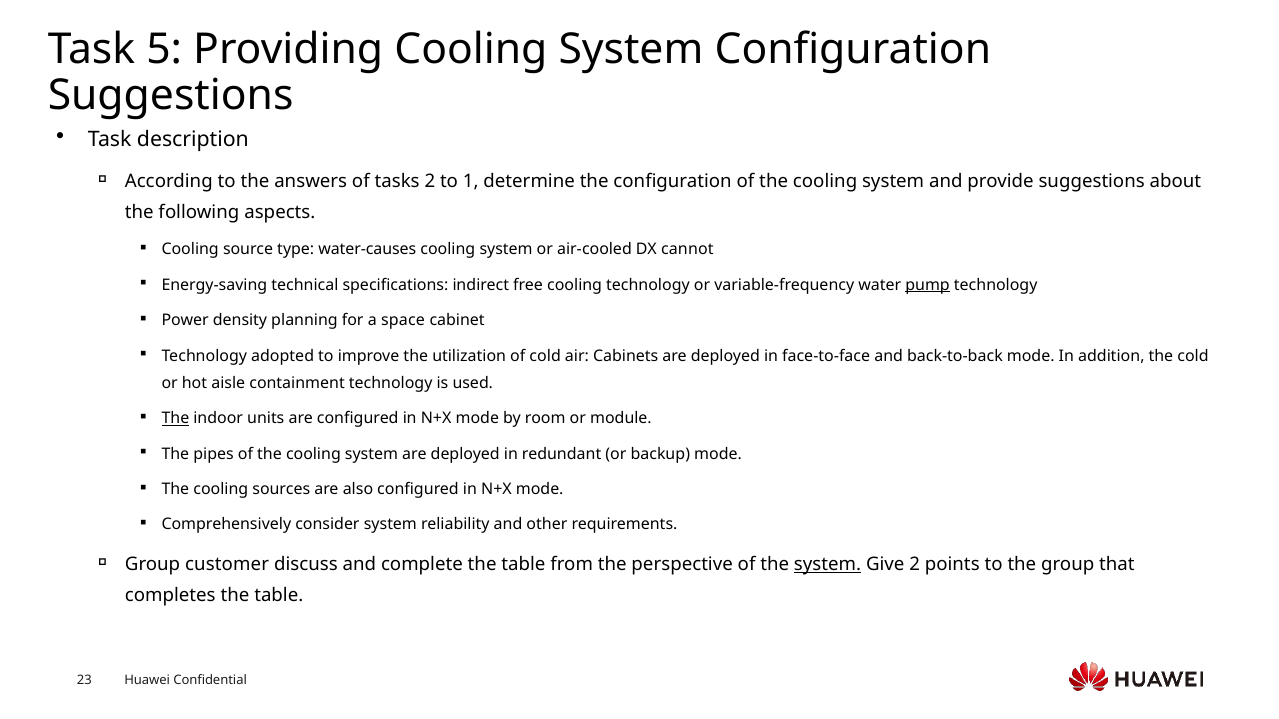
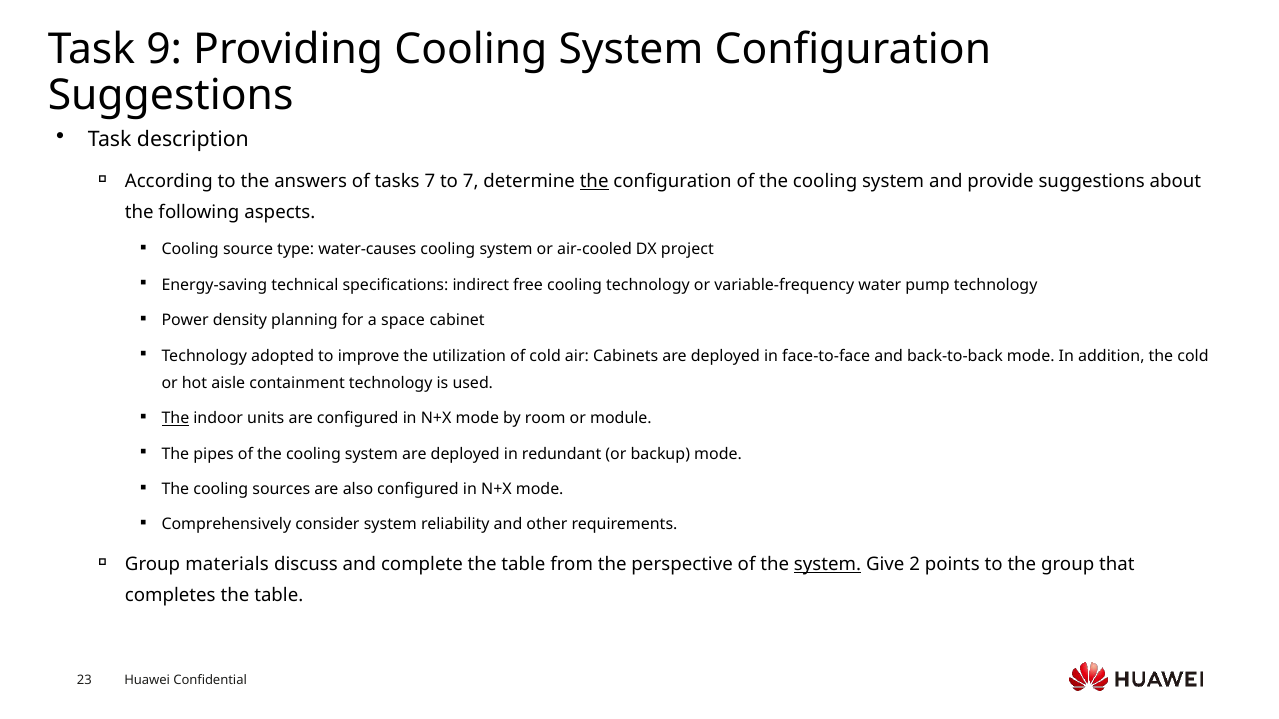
5: 5 -> 9 (164, 50)
tasks 2: 2 -> 7 (430, 181)
to 1: 1 -> 7 (471, 181)
the underline: none -> present (594, 181)
cannot: cannot -> project (687, 250)
pump underline: present -> none (928, 285)
customer: customer -> materials (227, 565)
